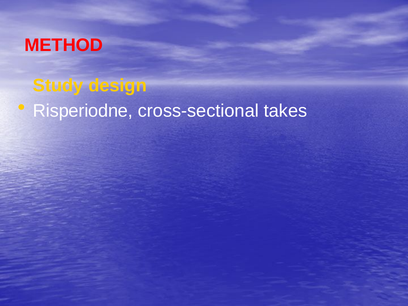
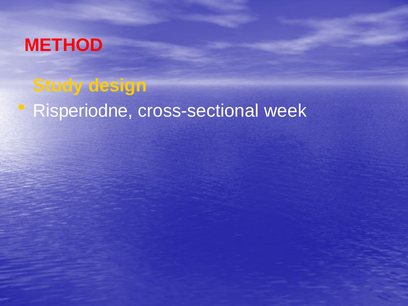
takes: takes -> week (285, 111)
